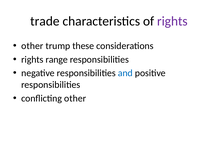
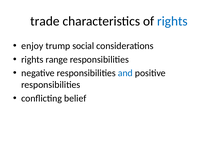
rights colour: purple -> blue (172, 21)
other: other -> enjoy (32, 46)
these: these -> social (83, 46)
conflicting other: other -> belief (75, 98)
